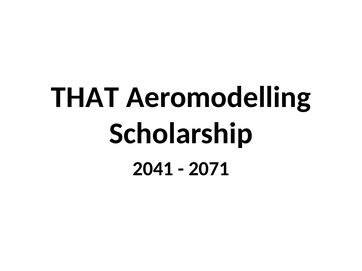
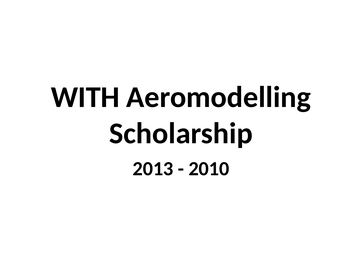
THAT: THAT -> WITH (85, 97)
2041: 2041 -> 2013 (153, 169)
2071: 2071 -> 2010 (209, 169)
